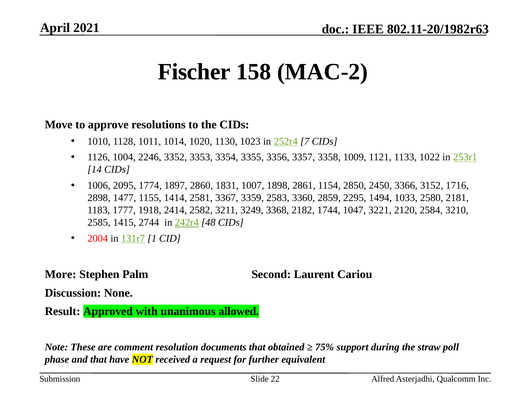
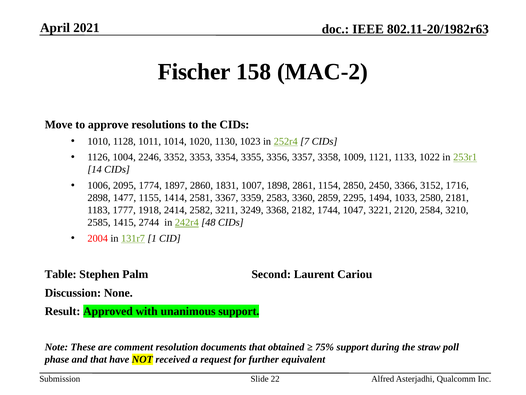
More: More -> Table (61, 274)
unanimous allowed: allowed -> support (239, 311)
